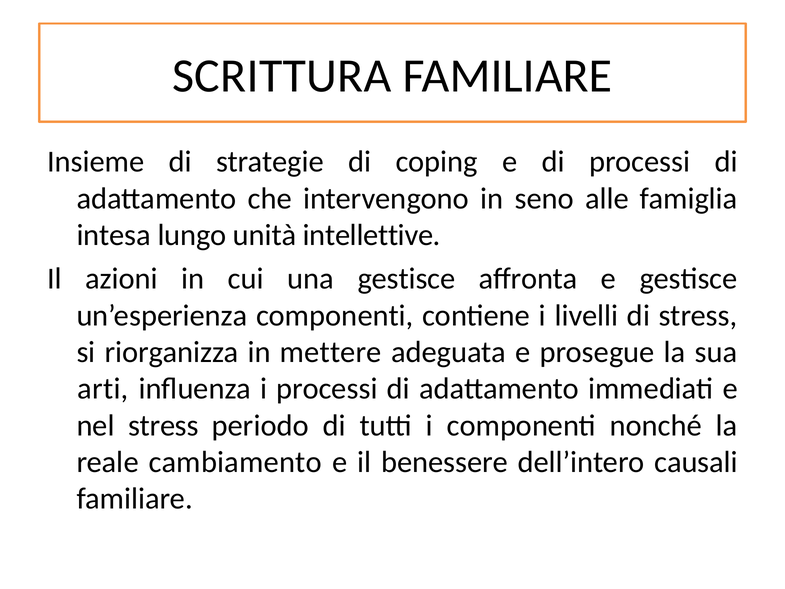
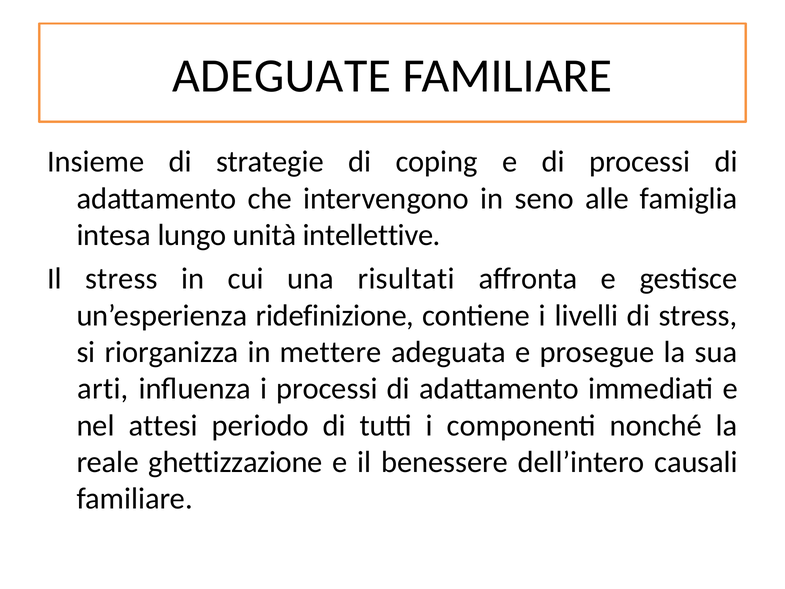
SCRITTURA: SCRITTURA -> ADEGUATE (282, 76)
Il azioni: azioni -> stress (121, 279)
una gestisce: gestisce -> risultati (406, 279)
un’esperienza componenti: componenti -> ridefinizione (335, 315)
nel stress: stress -> attesi (163, 425)
cambiamento: cambiamento -> ghettizzazione (235, 462)
